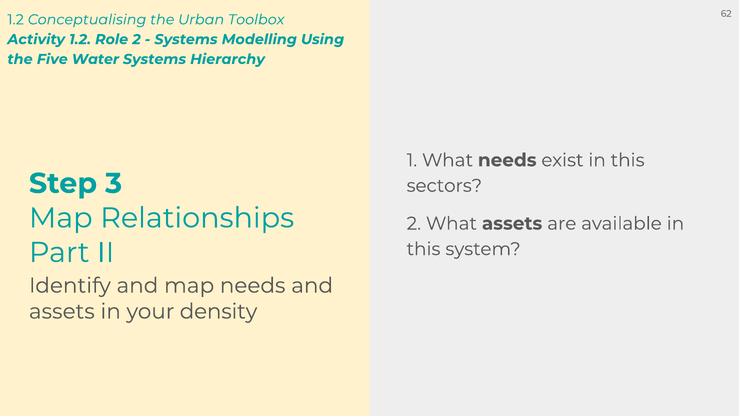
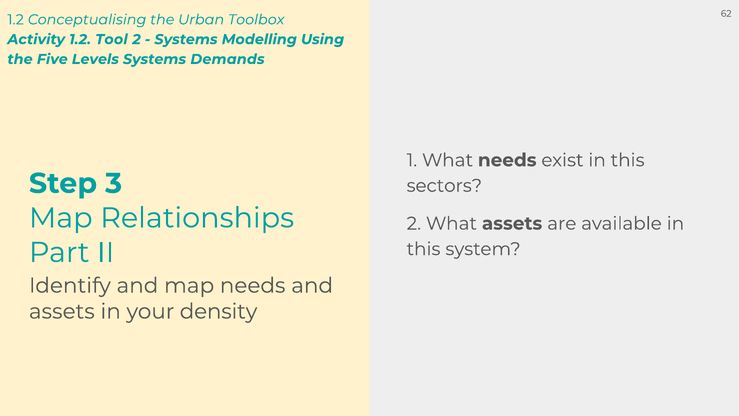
Role: Role -> Tool (111, 39)
Water: Water -> Levels (95, 59)
Hierarchy: Hierarchy -> Demands (227, 59)
